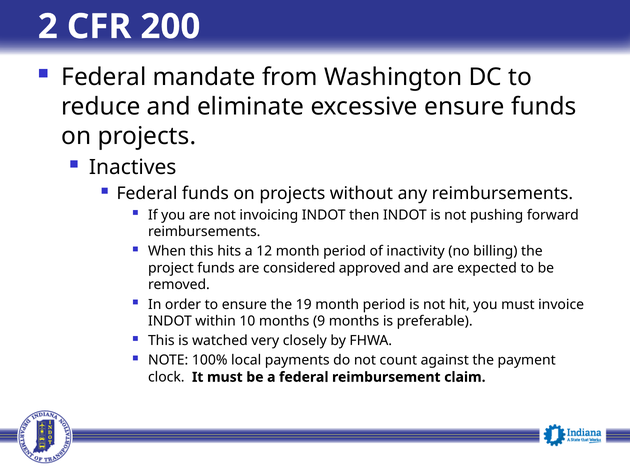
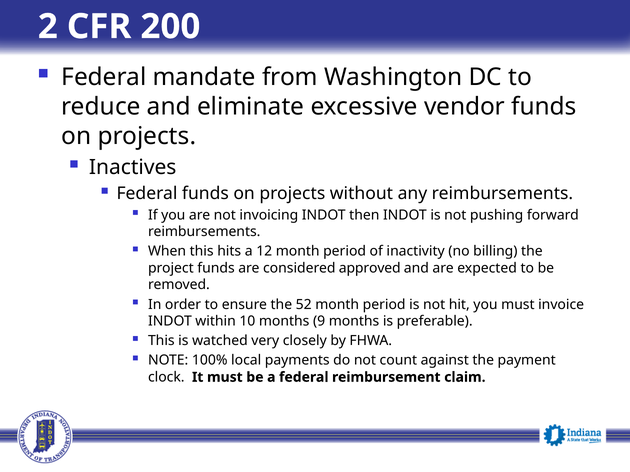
excessive ensure: ensure -> vendor (465, 107)
19: 19 -> 52 (304, 305)
